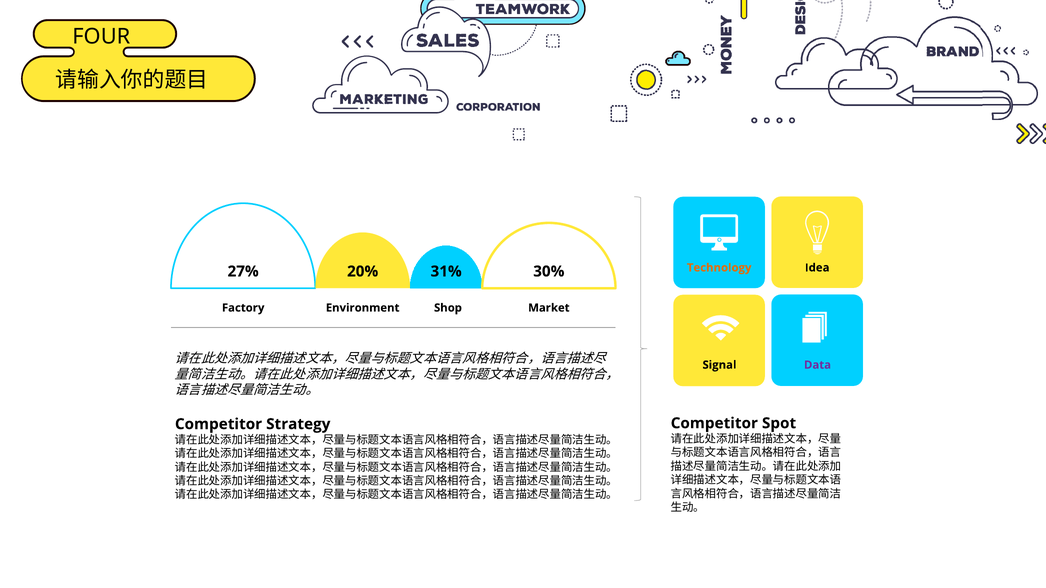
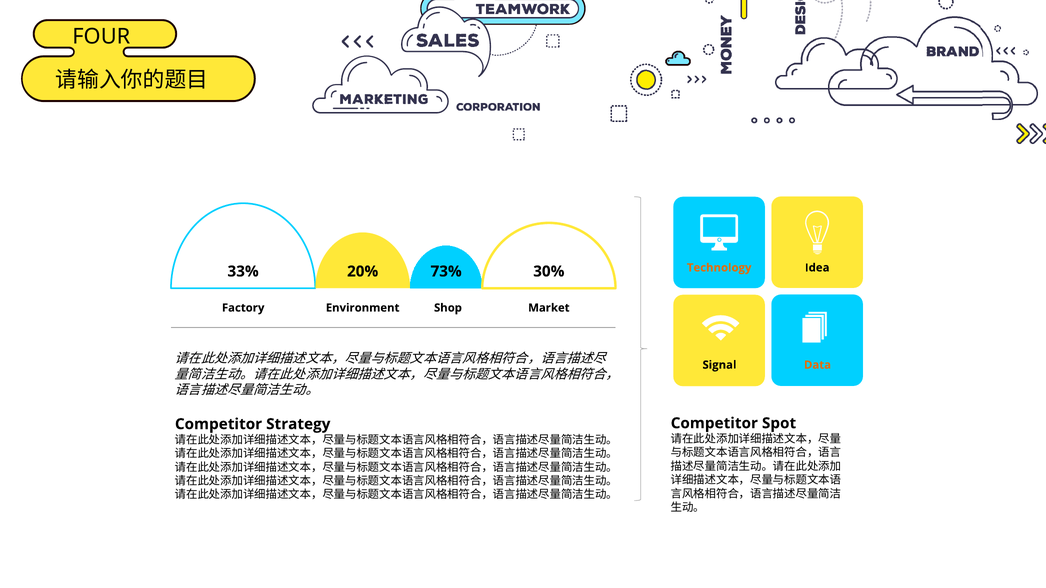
27%: 27% -> 33% (243, 272)
31%: 31% -> 73% (446, 272)
Data colour: purple -> orange (818, 365)
